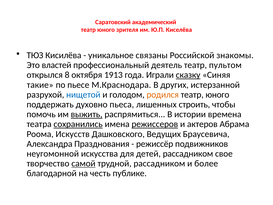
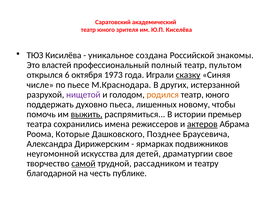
связаны: связаны -> создана (152, 55)
деятель: деятель -> полный (167, 65)
8: 8 -> 6 (67, 75)
1913: 1913 -> 1973 (113, 75)
такие: такие -> числе (40, 85)
нищетой colour: blue -> purple (83, 95)
строить: строить -> новому (194, 104)
времена: времена -> премьер (225, 114)
сохранились underline: present -> none (78, 124)
режиссеров underline: present -> none (155, 124)
актеров underline: none -> present (202, 124)
Искусств: Искусств -> Которые (73, 134)
Ведущих: Ведущих -> Позднее (164, 134)
Празднования: Празднования -> Дирижерским (102, 144)
режиссёр: режиссёр -> ярмарках (155, 144)
детей рассадником: рассадником -> драматургии (188, 153)
более: более -> театру (206, 163)
